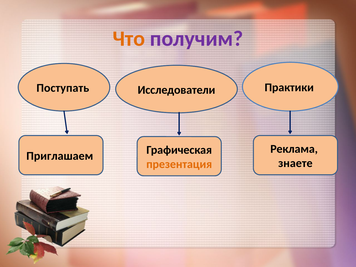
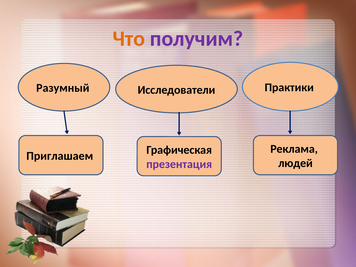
Поступать: Поступать -> Разумный (63, 88)
знаете: знаете -> людей (295, 163)
презентация colour: orange -> purple (179, 164)
